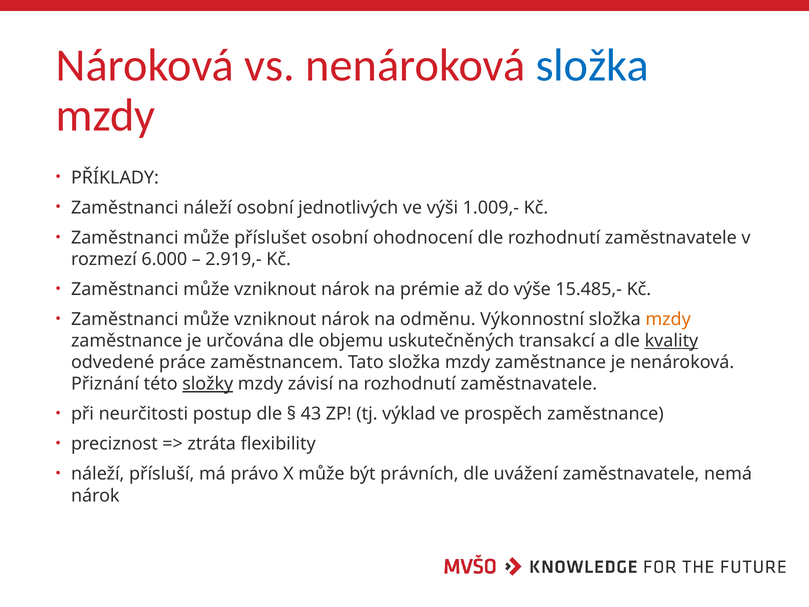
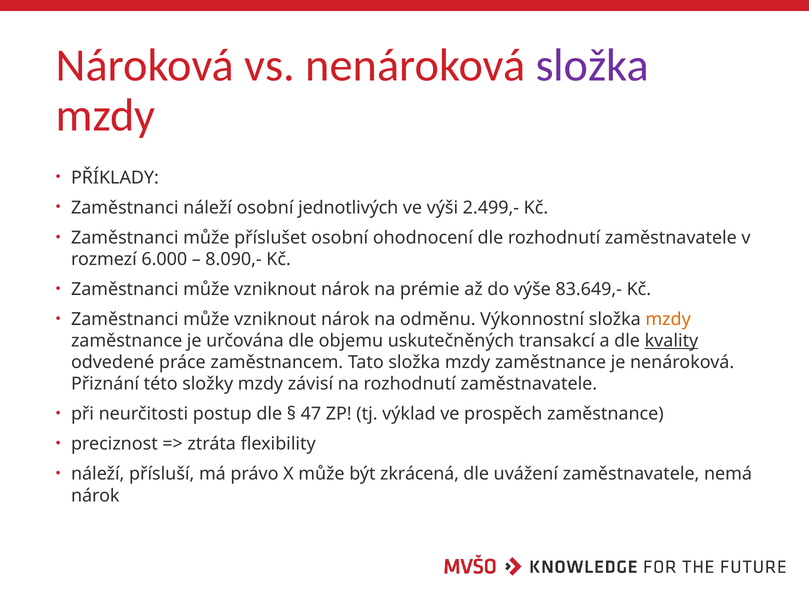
složka colour: blue -> purple (592, 66)
1.009,-: 1.009,- -> 2.499,- (491, 208)
2.919,-: 2.919,- -> 8.090,- (234, 259)
15.485,-: 15.485,- -> 83.649,- (589, 289)
složky underline: present -> none (208, 384)
43: 43 -> 47 (311, 414)
právních: právních -> zkrácená (420, 474)
